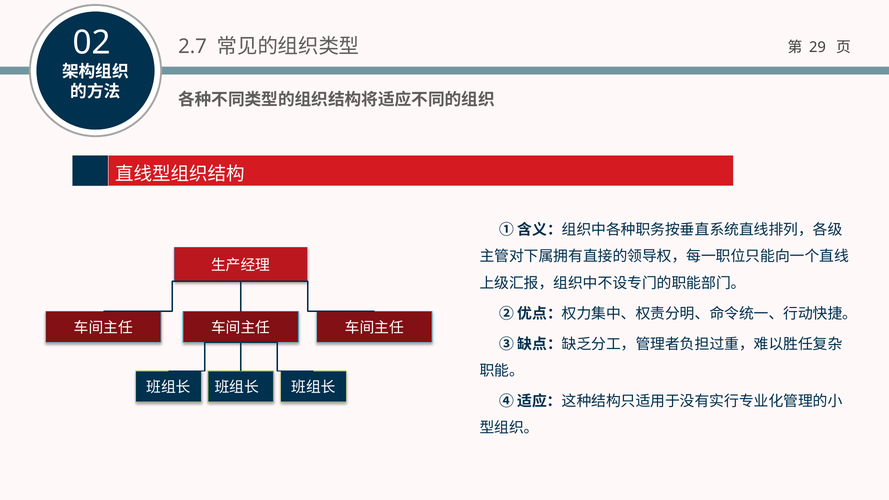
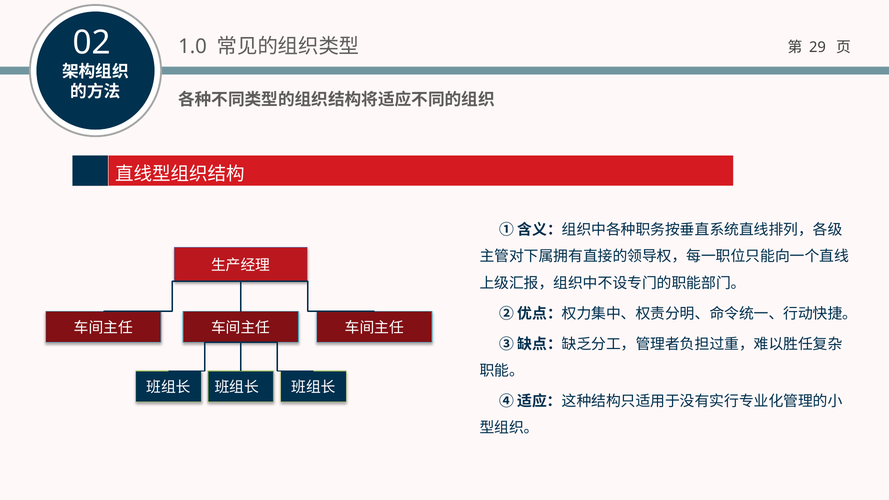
2.7: 2.7 -> 1.0 (193, 46)
